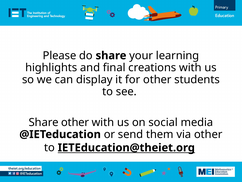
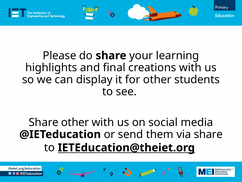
via other: other -> share (208, 134)
